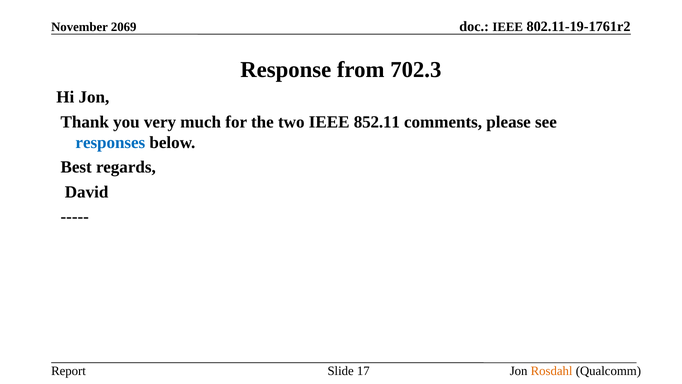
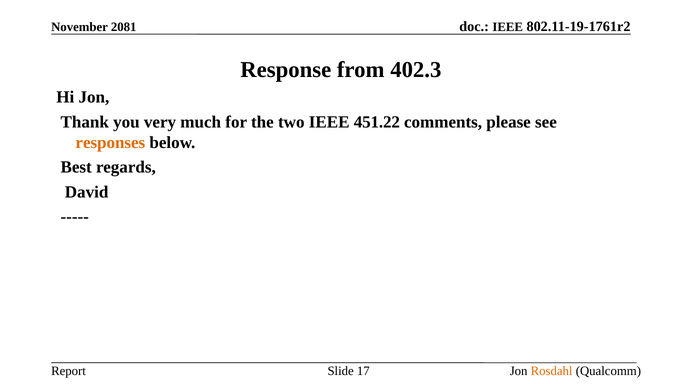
2069: 2069 -> 2081 (124, 27)
702.3: 702.3 -> 402.3 (416, 70)
852.11: 852.11 -> 451.22 (377, 122)
responses colour: blue -> orange (110, 142)
